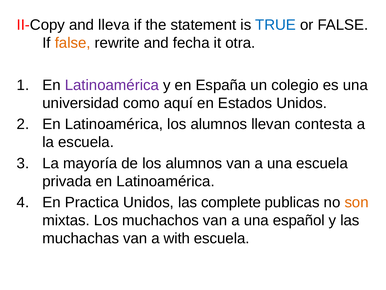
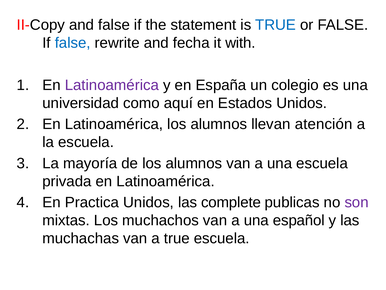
and lleva: lleva -> false (114, 25)
false colour: orange -> blue (73, 43)
otra: otra -> with (240, 43)
contesta: contesta -> atención (324, 124)
son colour: orange -> purple (357, 202)
a with: with -> true (177, 238)
